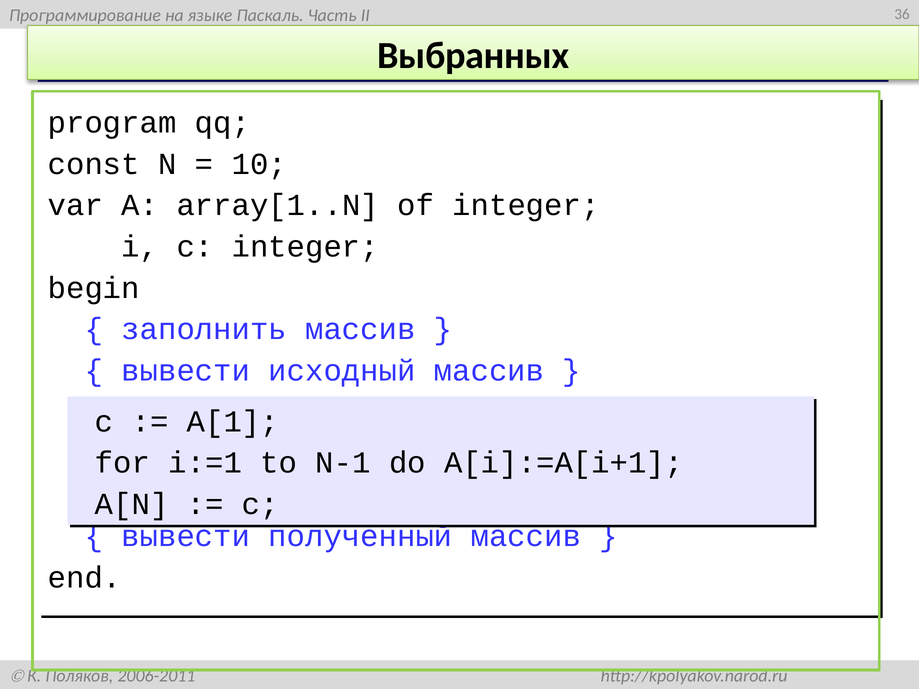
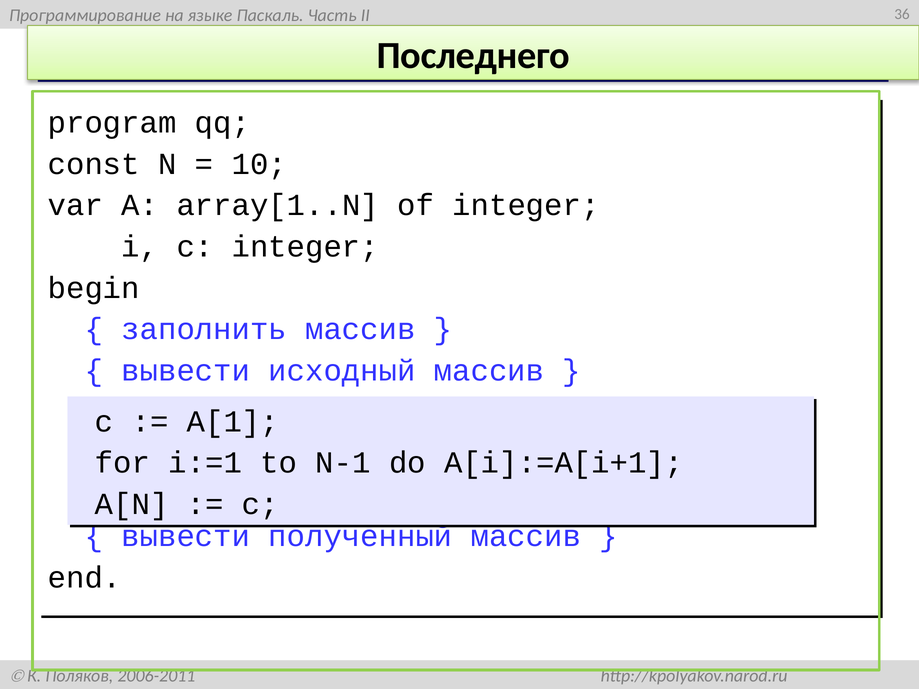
Выбранных: Выбранных -> Последнего (473, 56)
